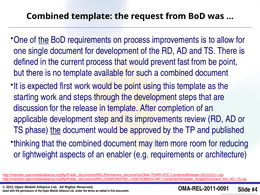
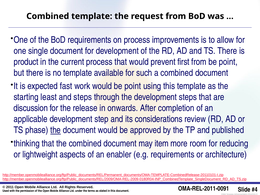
the underline: present -> none (44, 40)
defined: defined -> product (26, 62)
fast: fast -> first (183, 62)
first: first -> fast (66, 86)
starting work: work -> least (49, 97)
in template: template -> onwards (123, 108)
its improvements: improvements -> considerations (159, 119)
